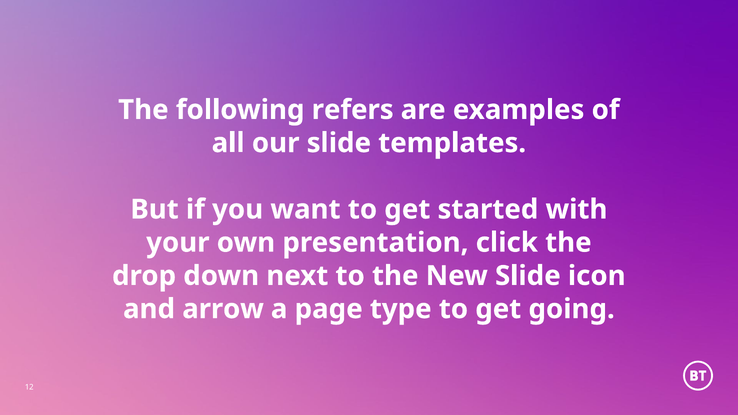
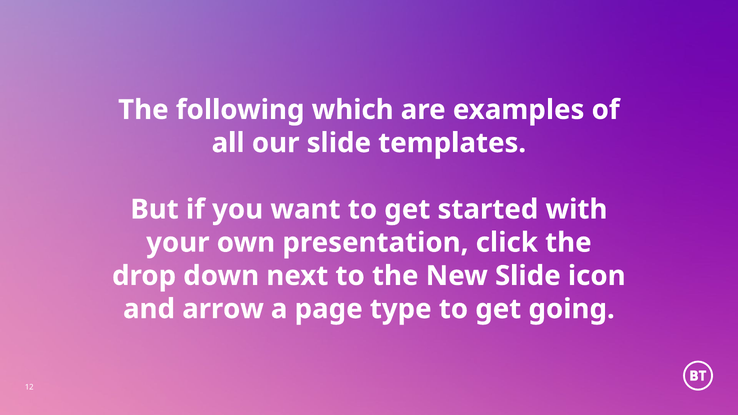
refers: refers -> which (353, 110)
